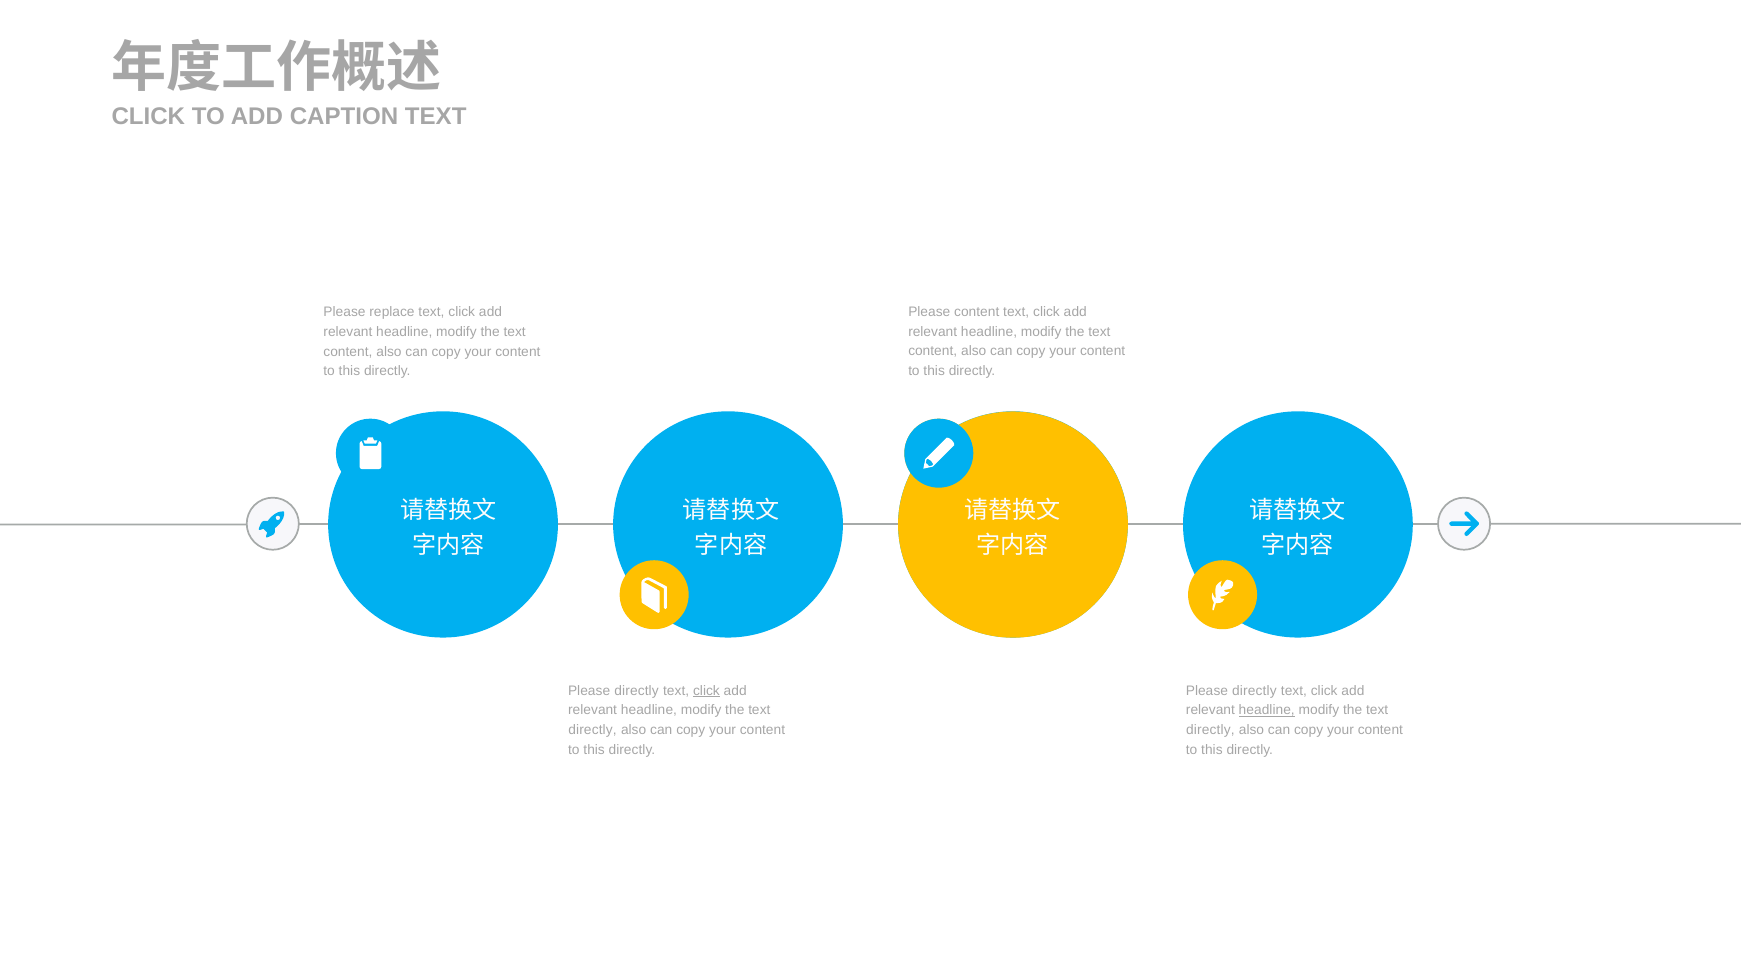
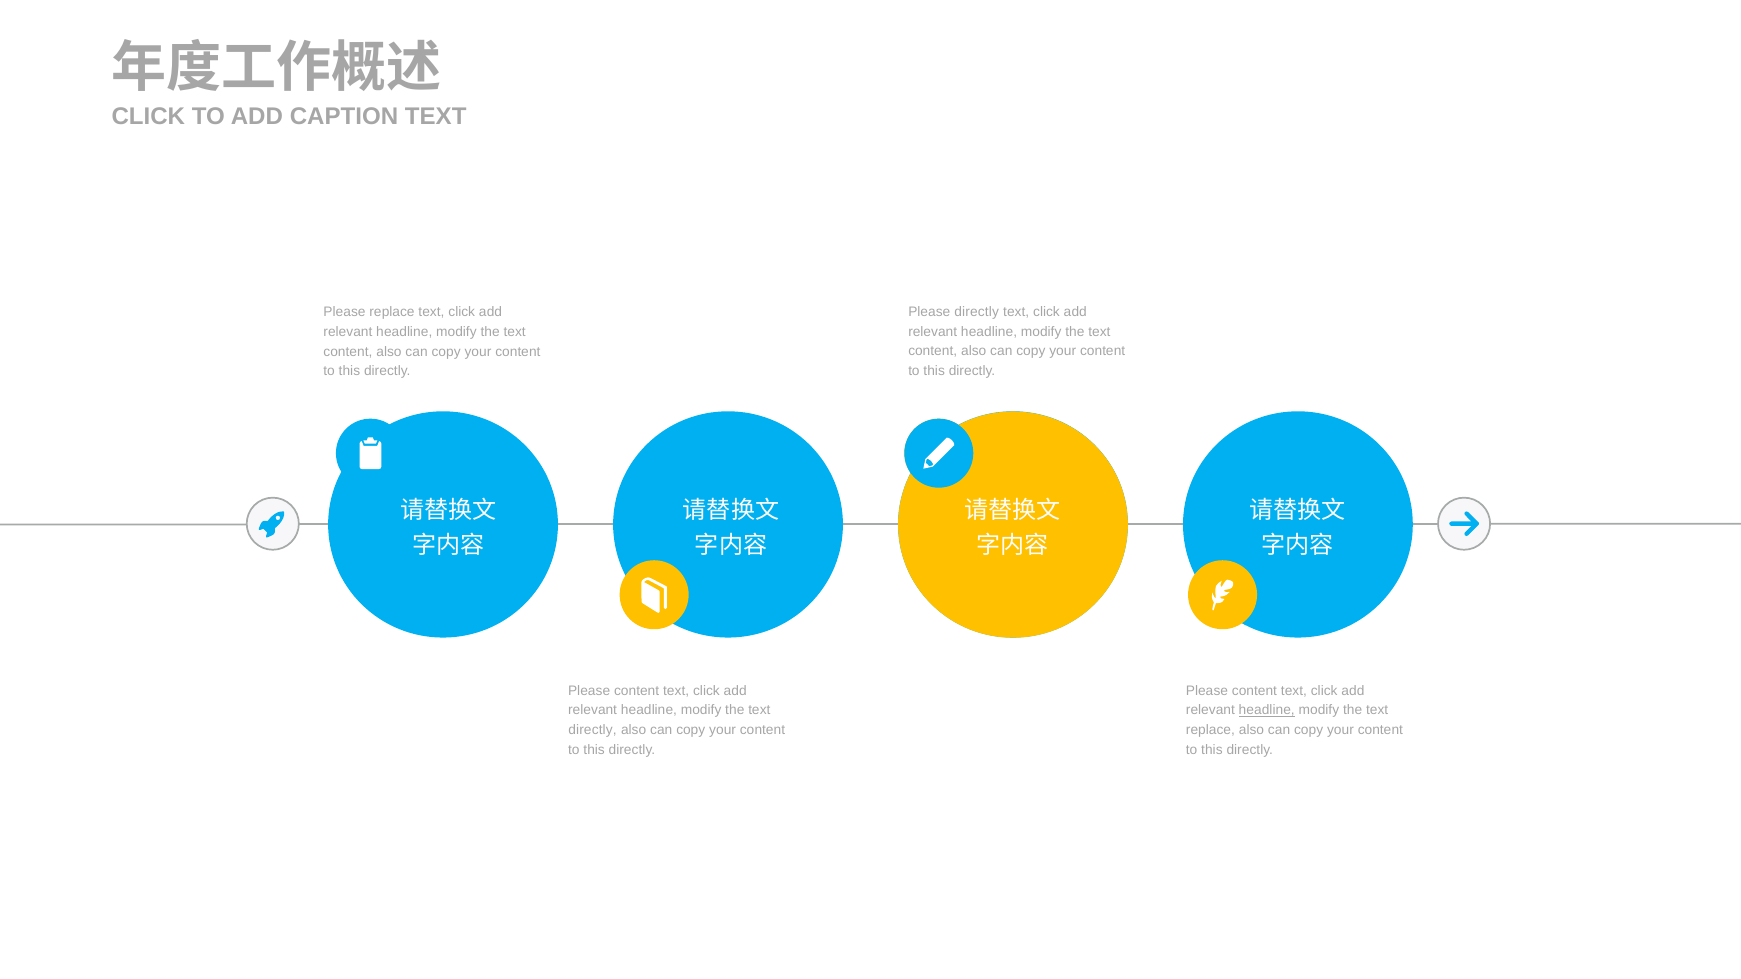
Please content: content -> directly (977, 312)
directly: directly -> content (637, 691)
click underline: present -> none (706, 691)
directly: directly -> content (1254, 691)
directly: directly -> replace (1210, 730)
